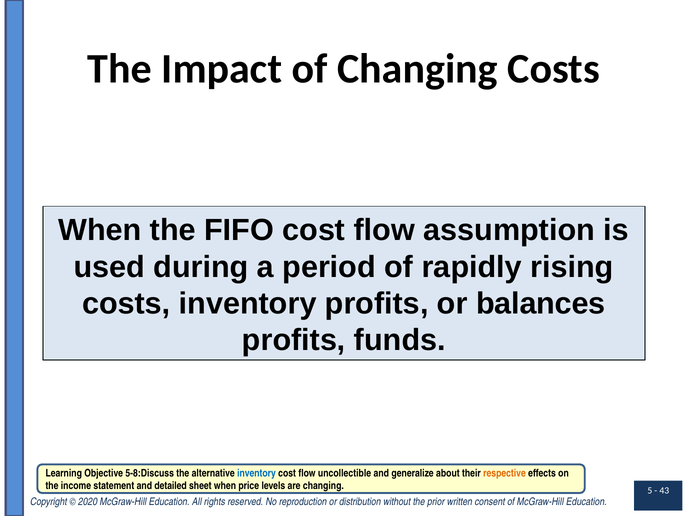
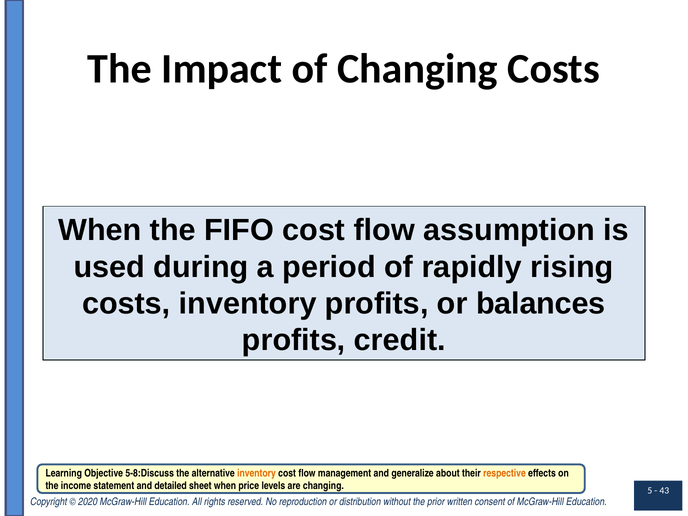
funds: funds -> credit (400, 340)
inventory colour: blue -> orange (256, 473)
uncollectible: uncollectible -> management (345, 473)
